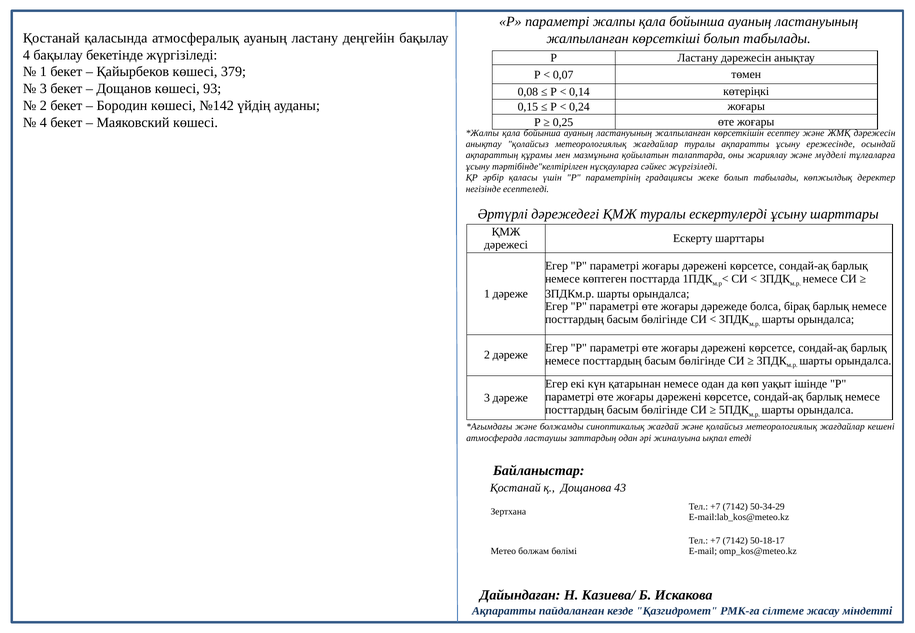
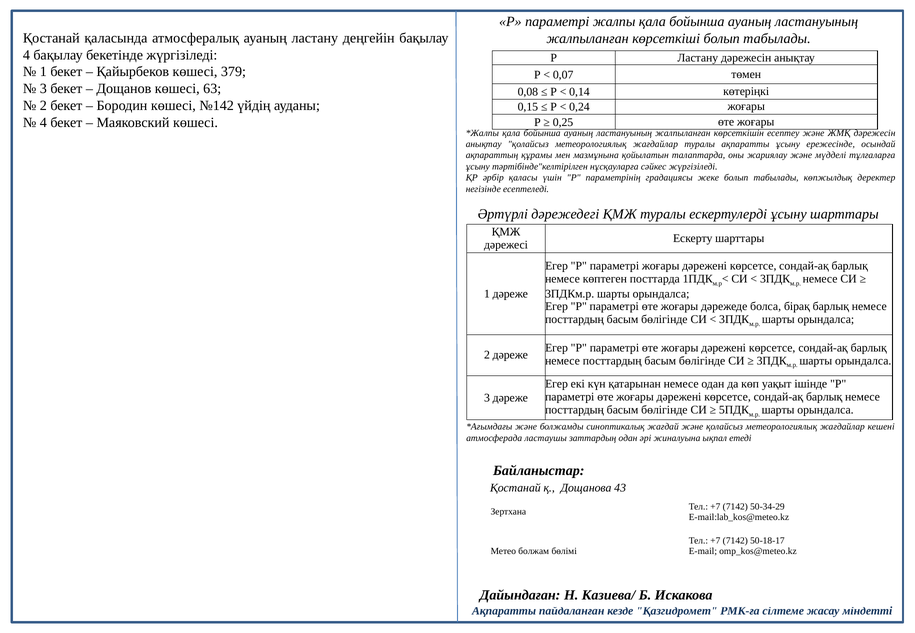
93: 93 -> 63 (212, 89)
